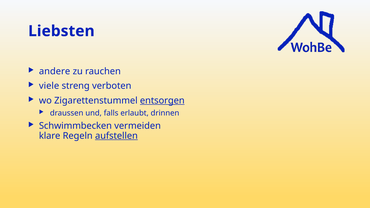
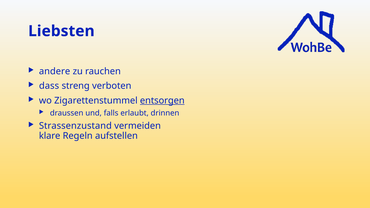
viele: viele -> dass (49, 86)
Schwimmbecken: Schwimmbecken -> Strassenzustand (75, 126)
aufstellen underline: present -> none (116, 136)
